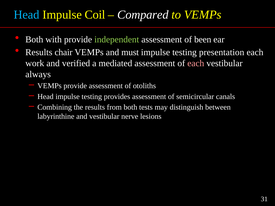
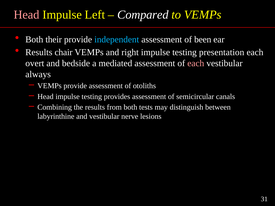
Head colour: light blue -> pink (27, 15)
Coil: Coil -> Left (95, 15)
with: with -> their (54, 40)
independent colour: light green -> light blue (117, 40)
must: must -> right (130, 52)
work: work -> overt (35, 63)
verified: verified -> bedside (76, 63)
